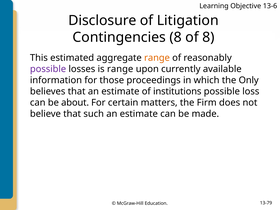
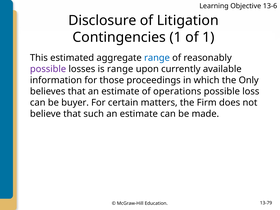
Contingencies 8: 8 -> 1 (176, 37)
of 8: 8 -> 1 (208, 37)
range colour: orange -> blue (157, 58)
institutions: institutions -> operations (177, 91)
about: about -> buyer (75, 103)
